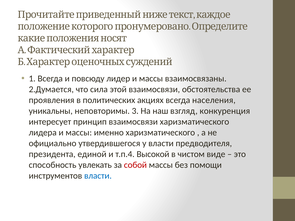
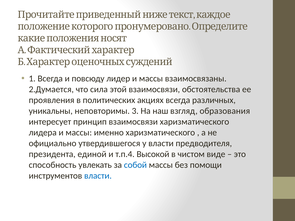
населения: населения -> различных (214, 100)
конкуренция: конкуренция -> образования (225, 111)
собой colour: red -> blue (135, 165)
